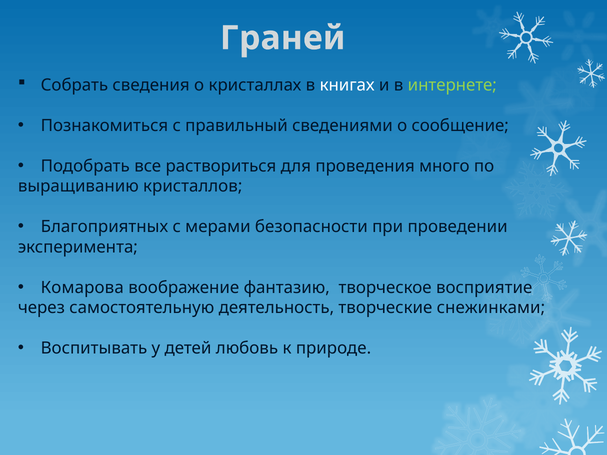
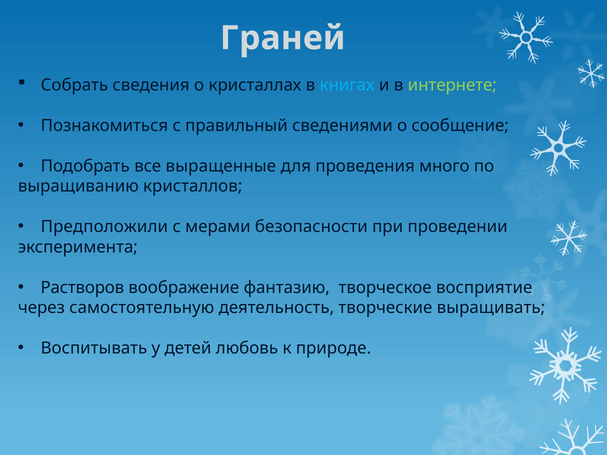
книгах colour: white -> light blue (347, 85)
раствориться: раствориться -> выращенные (221, 166)
Благоприятных: Благоприятных -> Предположили (104, 227)
Комарова: Комарова -> Растворов (82, 288)
снежинками: снежинками -> выращивать (491, 308)
